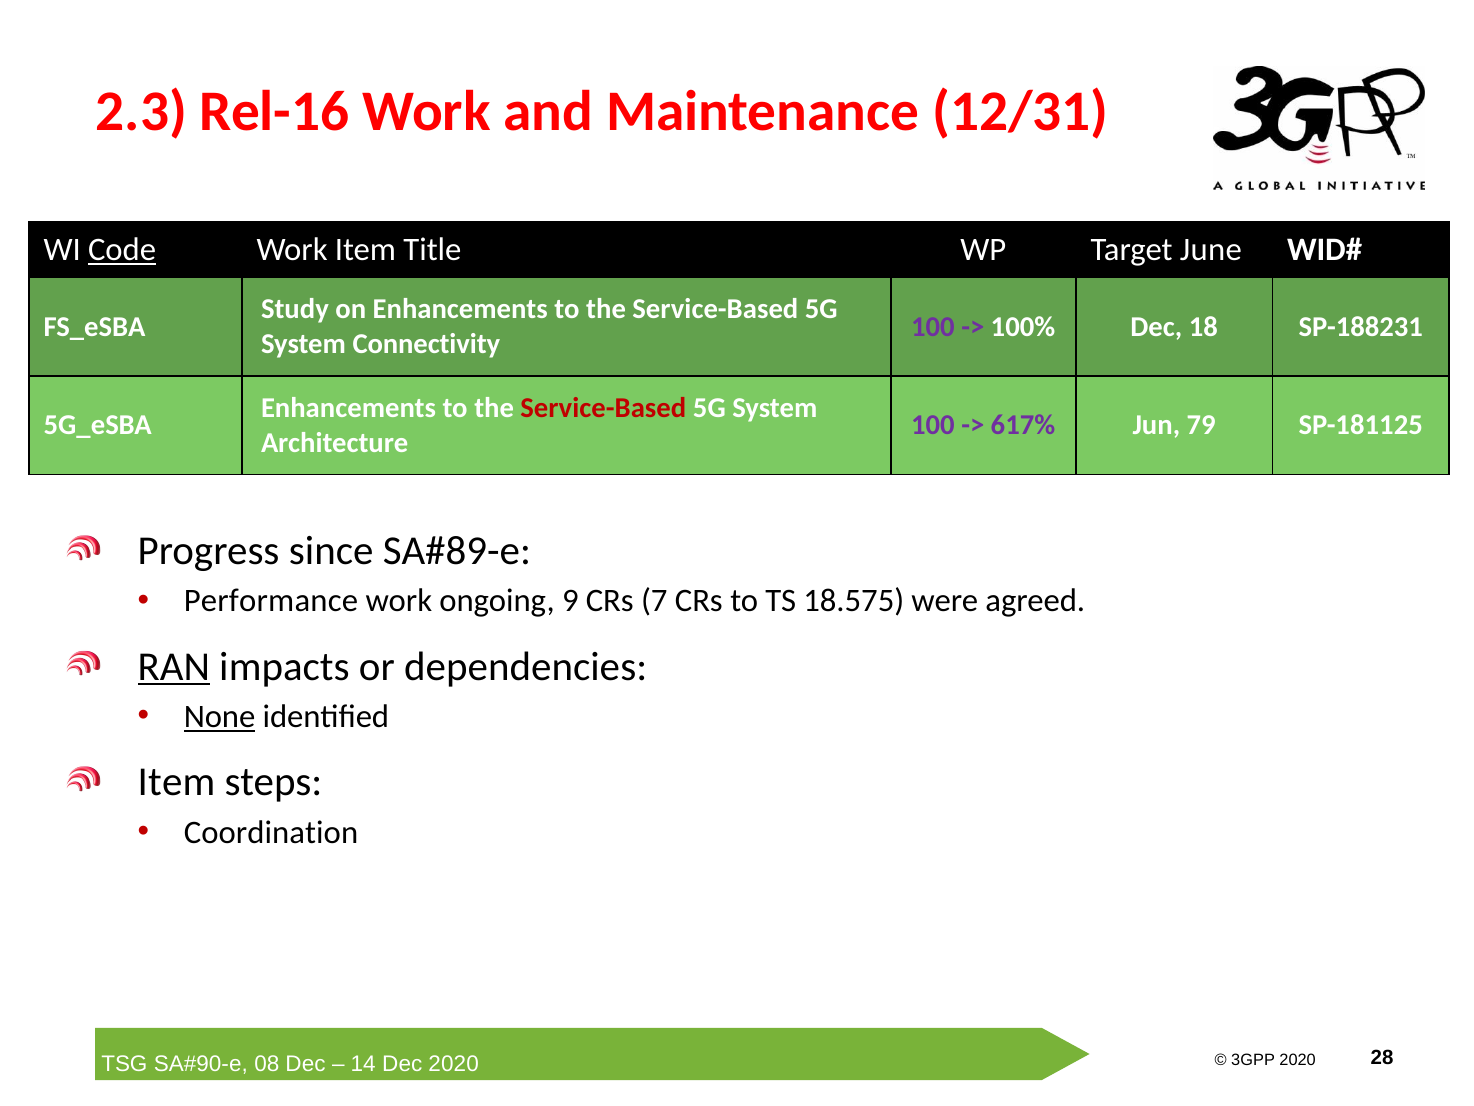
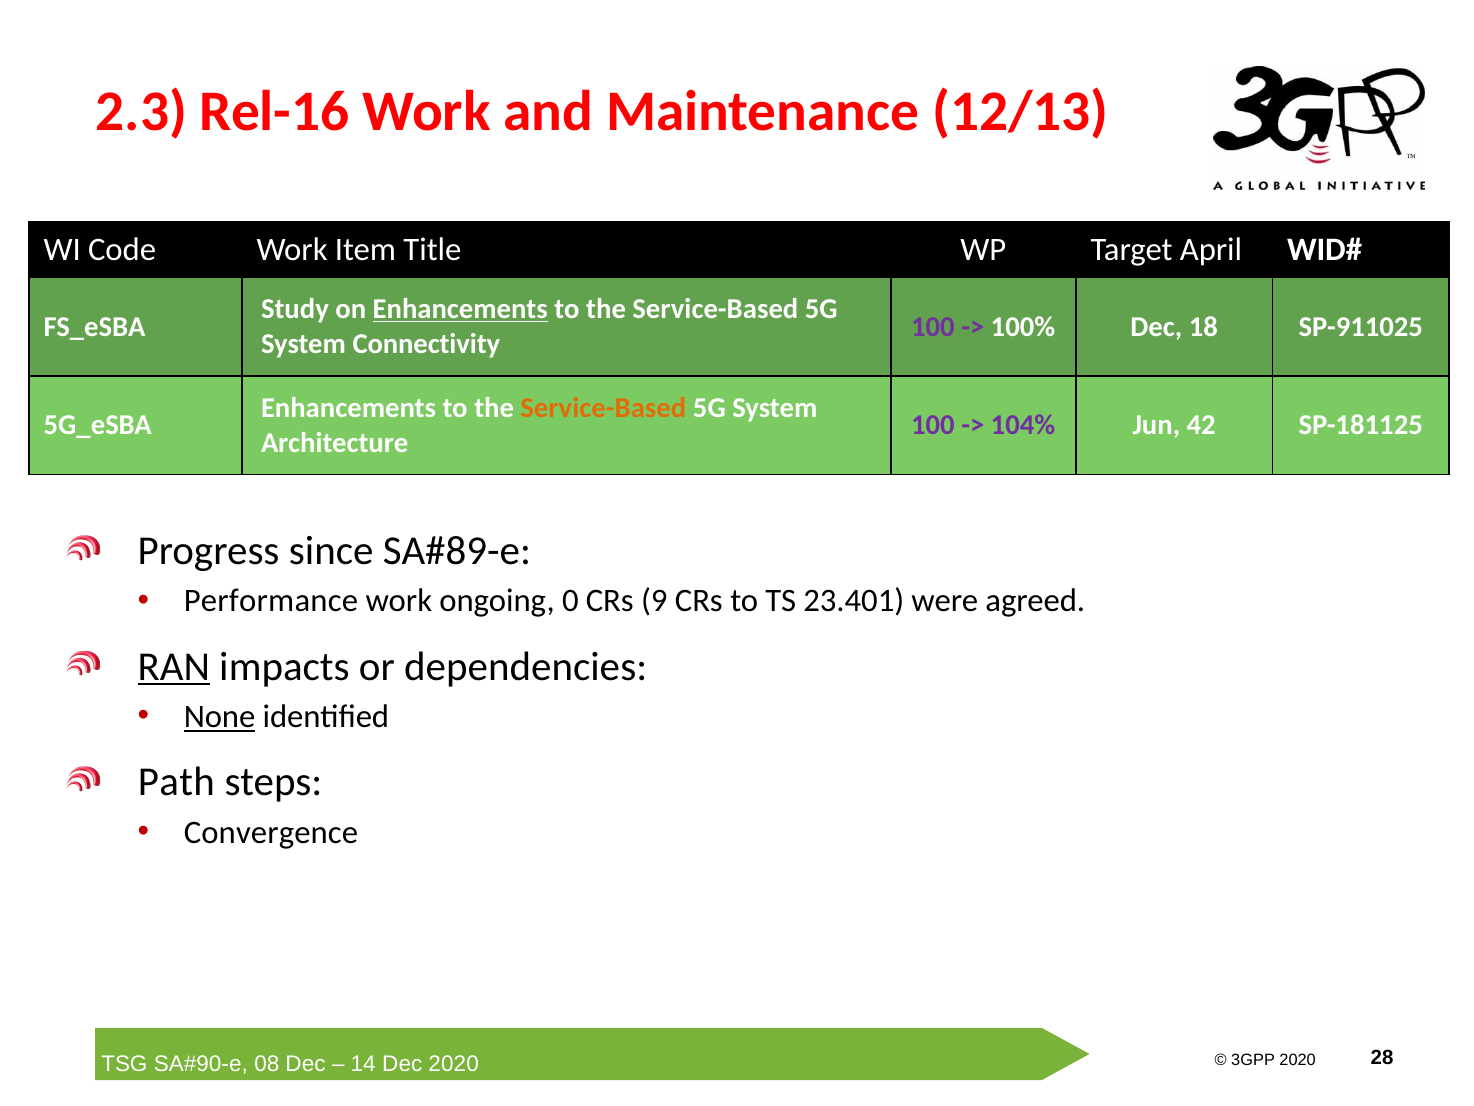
12/31: 12/31 -> 12/13 (1020, 112)
Code underline: present -> none (122, 250)
June: June -> April (1211, 250)
Enhancements underline: none -> present (460, 309)
SP-188231: SP-188231 -> SP-911025 (1361, 326)
Service-Based colour: red -> orange (603, 408)
617%: 617% -> 104% (1023, 425)
79: 79 -> 42 (1201, 425)
9: 9 -> 0 (570, 601)
7: 7 -> 9 (654, 601)
18.575: 18.575 -> 23.401 (854, 601)
Item: Item -> Path (176, 782)
Coordination: Coordination -> Convergence (271, 832)
